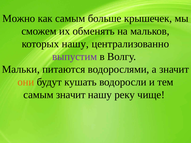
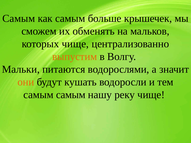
Можно: Можно -> Самым (19, 18)
которых нашу: нашу -> чище (75, 44)
выпустим colour: purple -> orange (75, 57)
самым значит: значит -> самым (71, 95)
